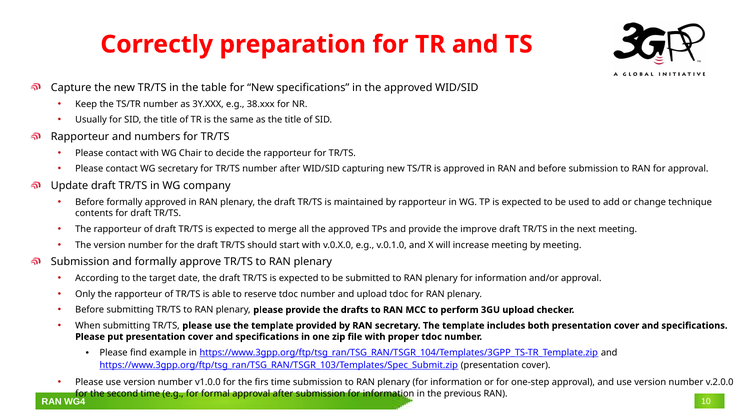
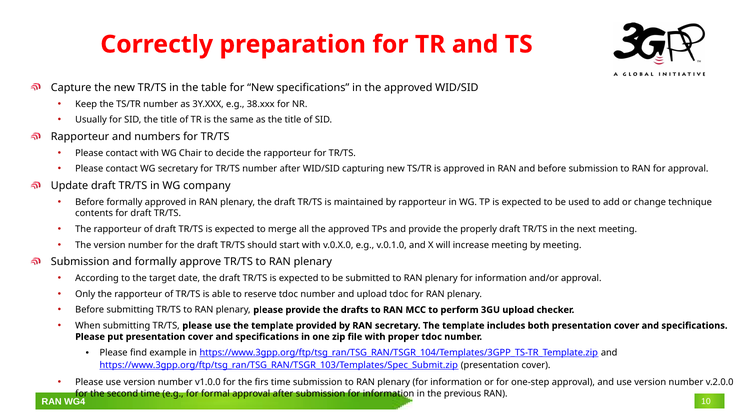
improve: improve -> properly (479, 229)
